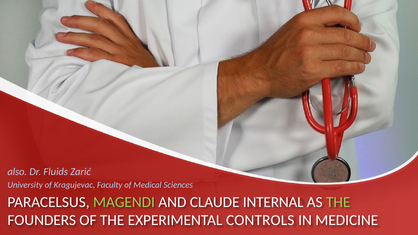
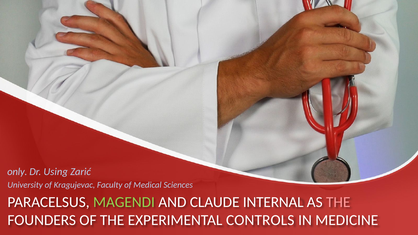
also: also -> only (17, 172)
Fluids: Fluids -> Using (56, 172)
THE colour: light green -> pink (338, 202)
